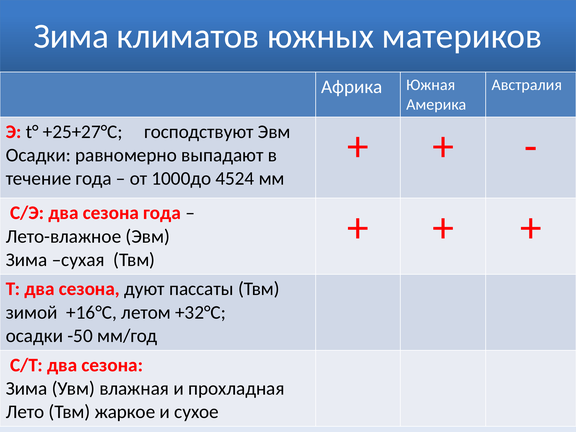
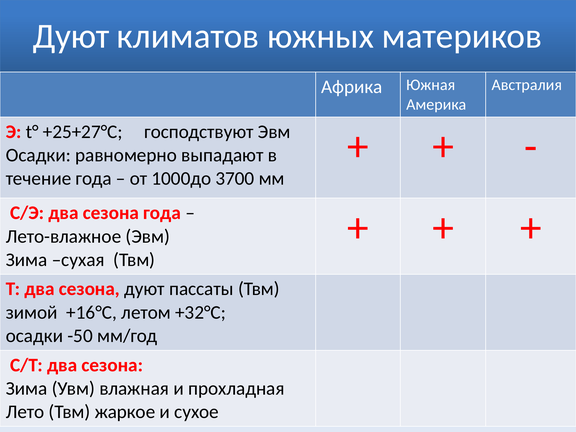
Зима: Зима -> Дуют (71, 36)
4524: 4524 -> 3700 (235, 179)
